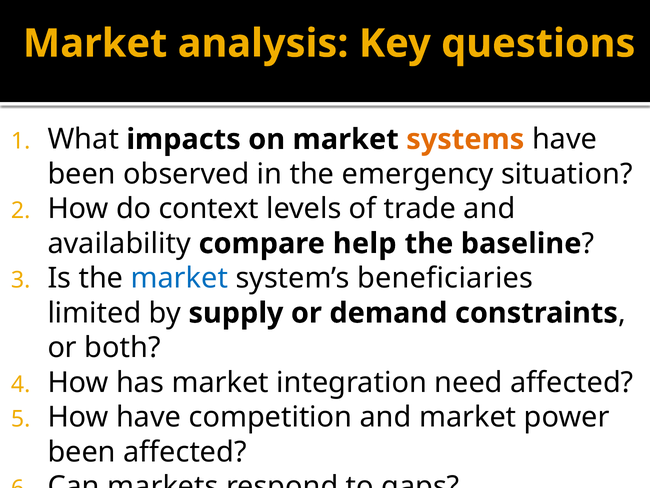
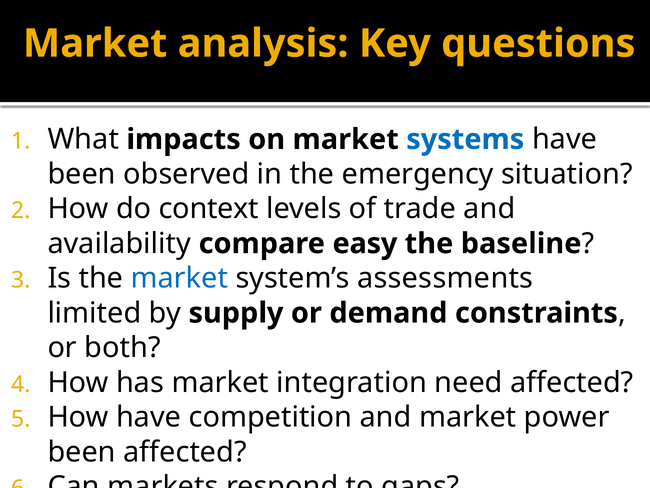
systems colour: orange -> blue (465, 139)
help: help -> easy (365, 243)
beneficiaries: beneficiaries -> assessments (445, 278)
